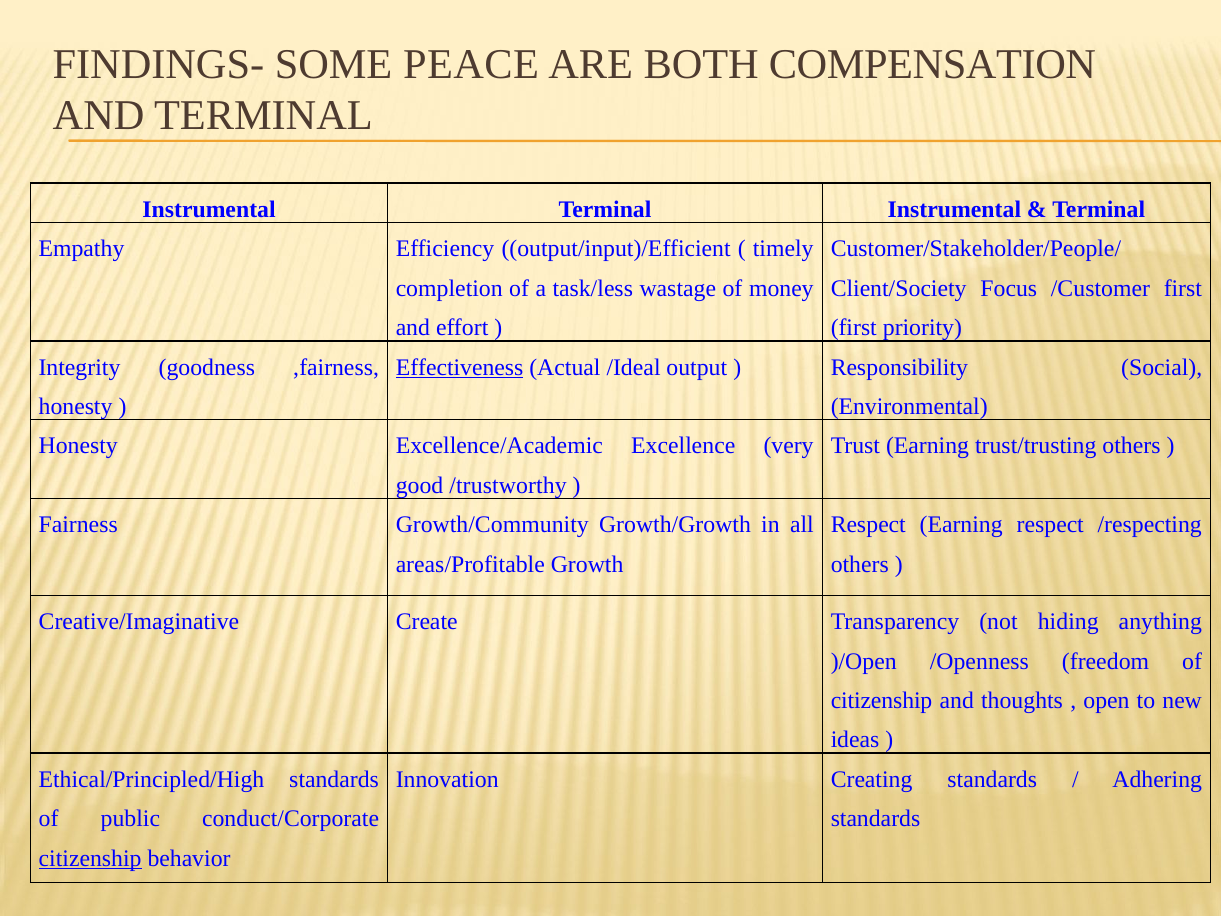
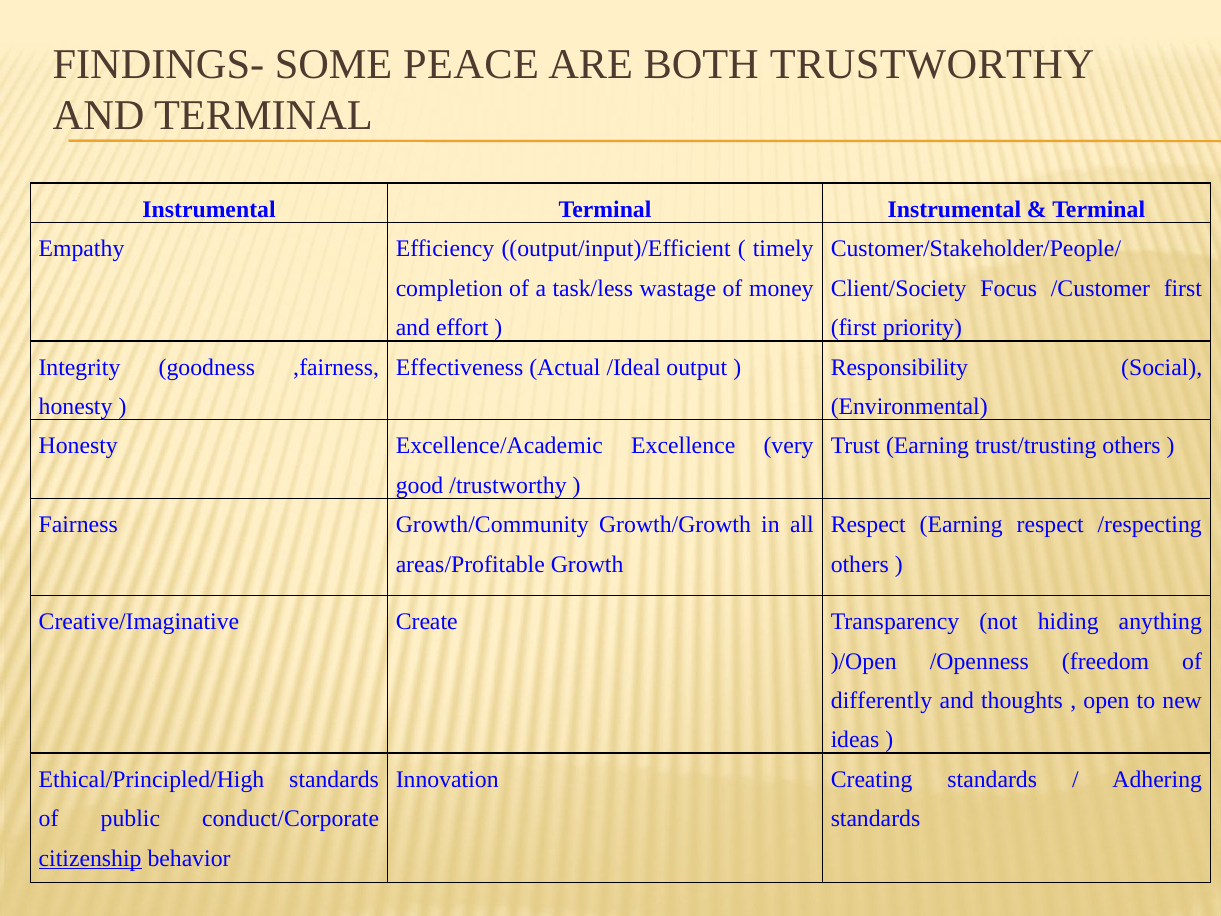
COMPENSATION: COMPENSATION -> TRUSTWORTHY (932, 65)
Effectiveness underline: present -> none (460, 367)
citizenship: citizenship -> differently (881, 700)
